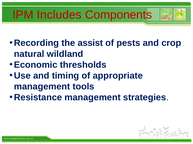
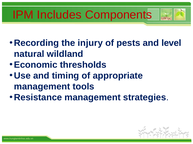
assist: assist -> injury (90, 43)
crop: crop -> level (171, 43)
